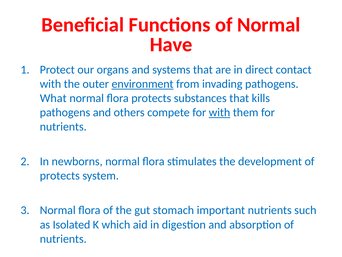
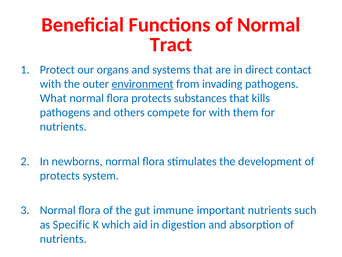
Have: Have -> Tract (171, 45)
with underline: present -> none (219, 112)
stomach: stomach -> immune (173, 210)
Isolated: Isolated -> Specific (71, 224)
